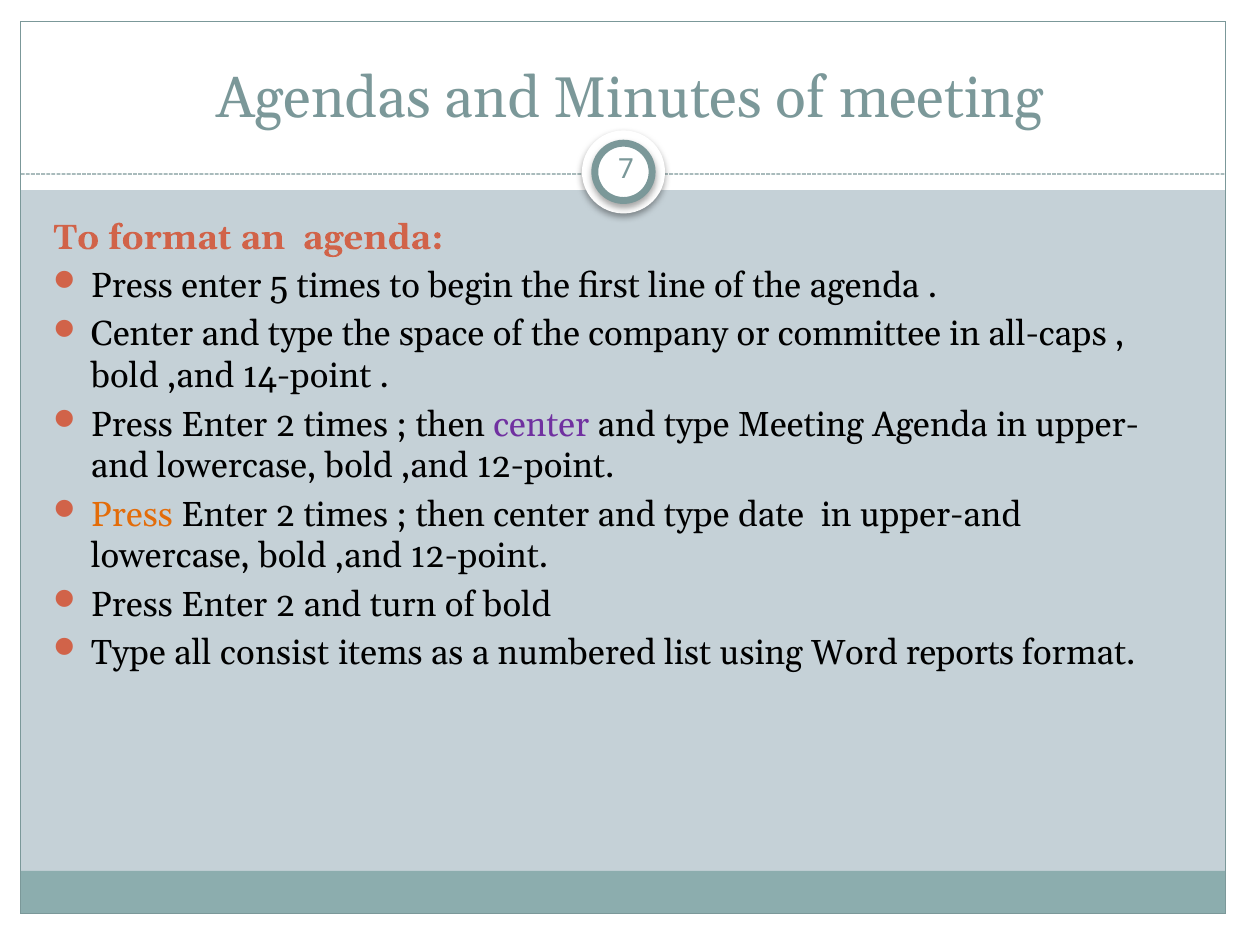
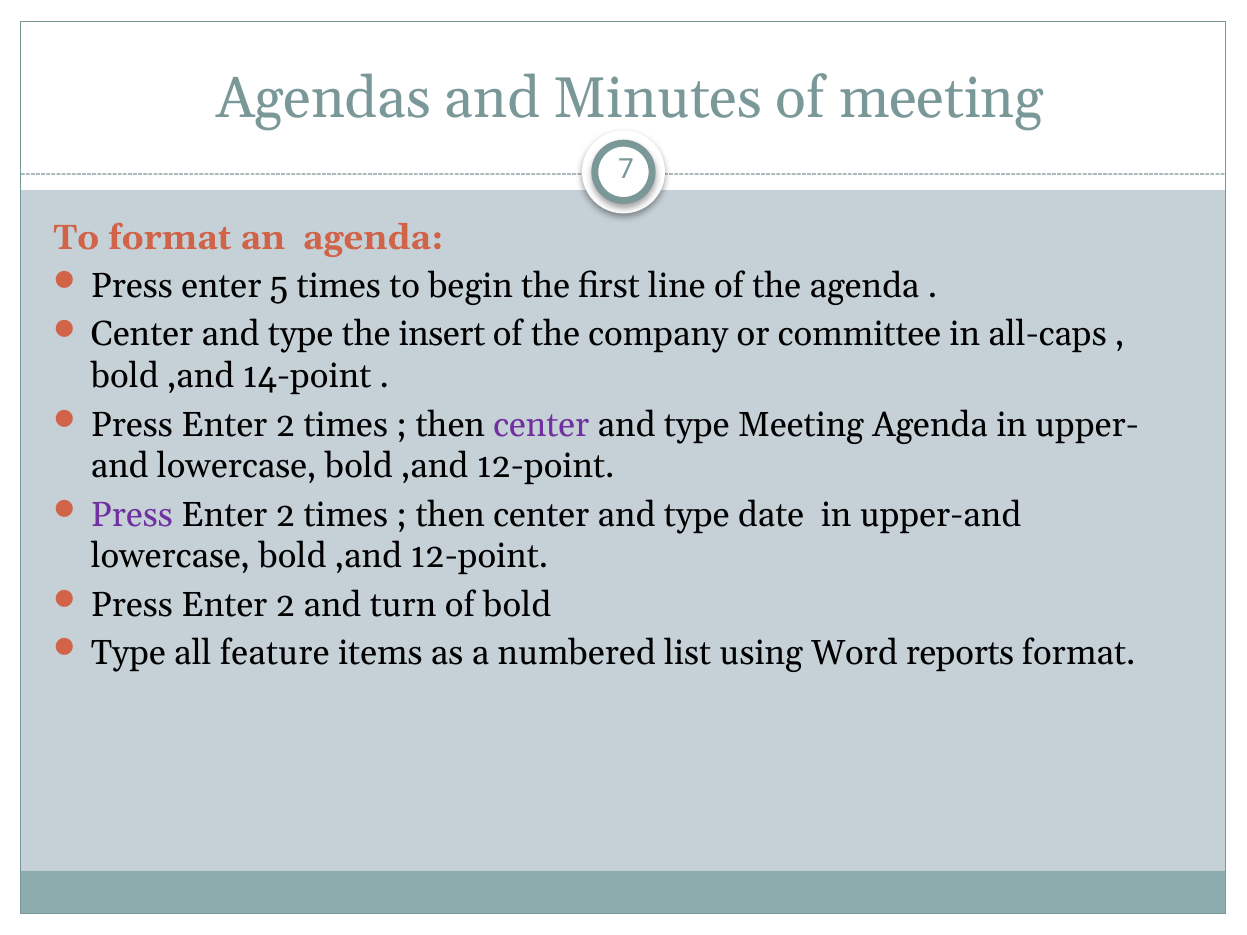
space: space -> insert (442, 335)
Press colour: orange -> purple (132, 515)
consist: consist -> feature (275, 653)
